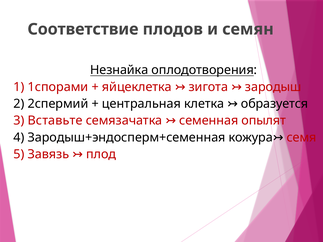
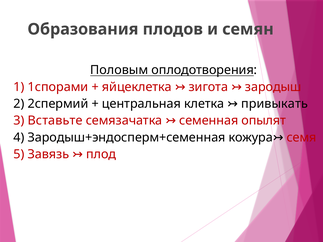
Соответствие: Соответствие -> Образования (83, 29)
Незнайка: Незнайка -> Половым (119, 70)
образуется: образуется -> привыкать (274, 104)
